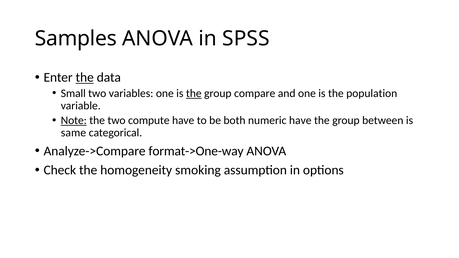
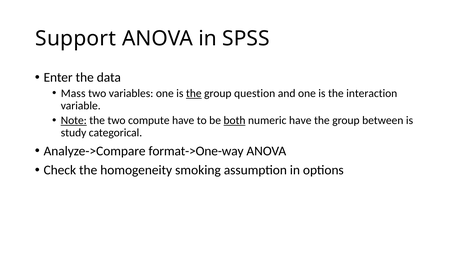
Samples: Samples -> Support (76, 39)
the underline: present -> none (85, 78)
Small: Small -> Mass (73, 93)
compare: compare -> question (255, 93)
population: population -> interaction (372, 93)
both underline: none -> present (235, 121)
same: same -> study (74, 133)
